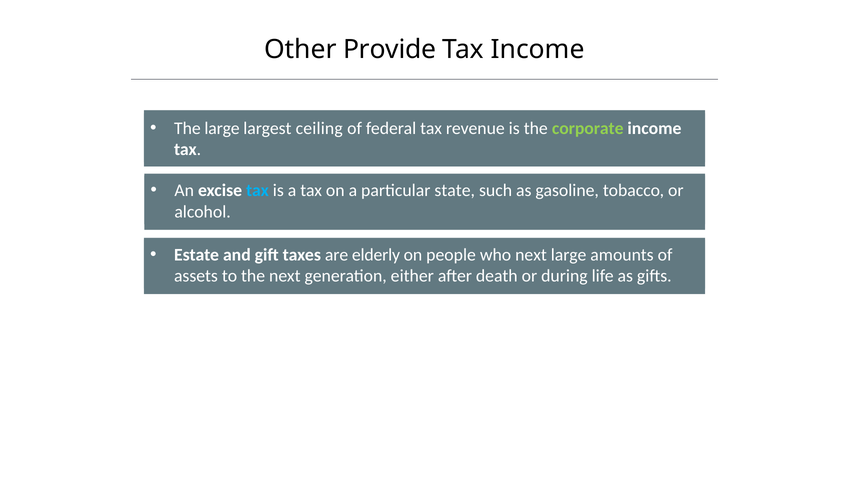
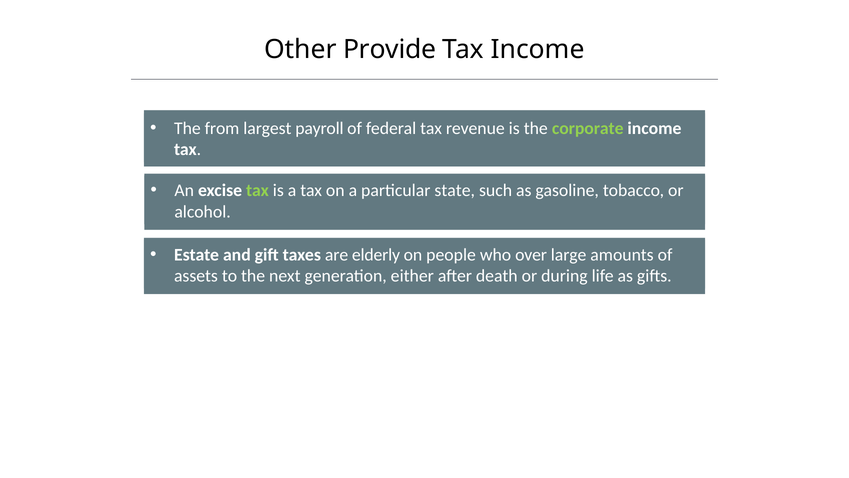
The large: large -> from (222, 128)
ceiling: ceiling -> payroll (319, 128)
tax colour: light blue -> light green (257, 190)
who next: next -> over (531, 254)
